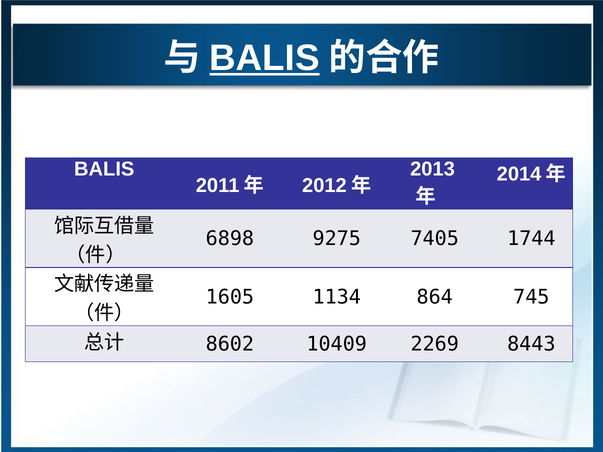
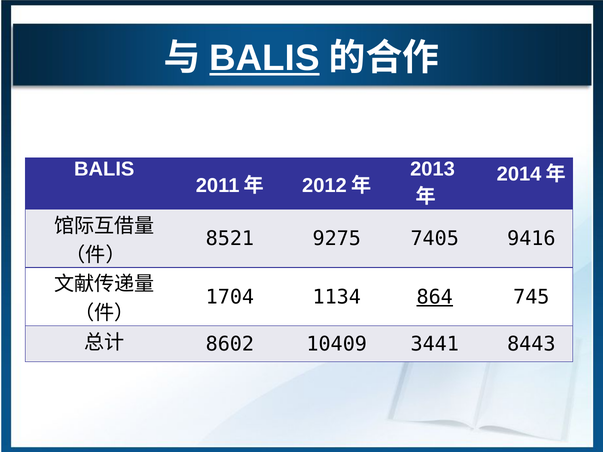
6898: 6898 -> 8521 (230, 239)
1744: 1744 -> 9416 (531, 239)
1605: 1605 -> 1704 (230, 297)
864 underline: none -> present (435, 297)
2269: 2269 -> 3441 (435, 344)
